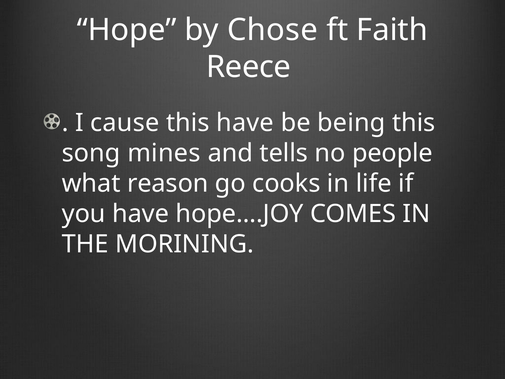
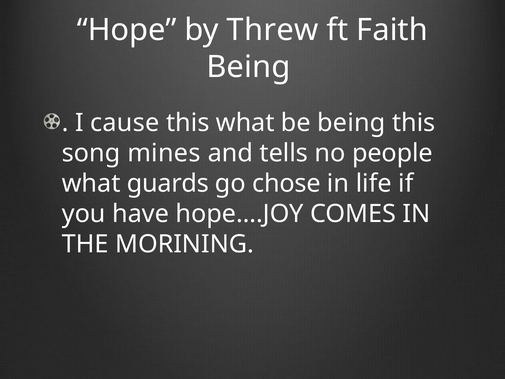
Chose: Chose -> Threw (272, 30)
Reece: Reece -> Being (248, 67)
this have: have -> what (245, 123)
reason: reason -> guards (168, 183)
cooks: cooks -> chose (286, 183)
